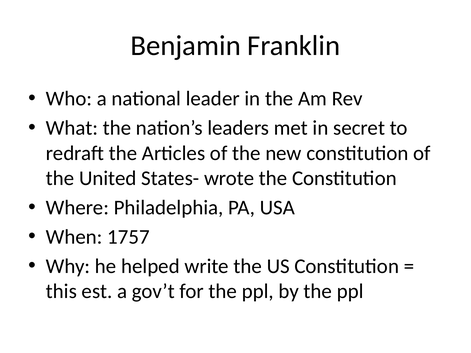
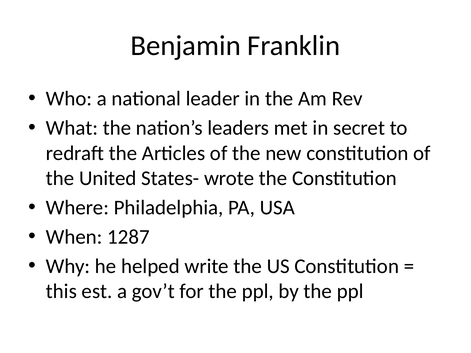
1757: 1757 -> 1287 (128, 237)
